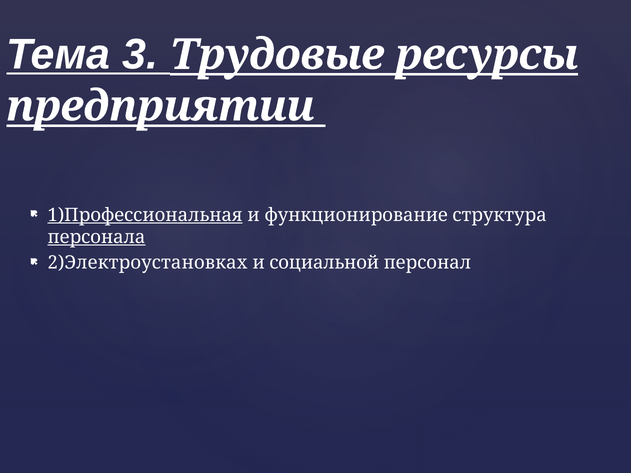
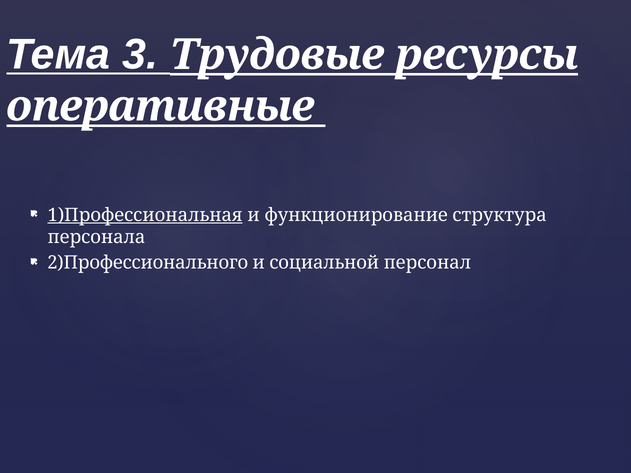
предприятии: предприятии -> оперативные (160, 106)
персонала underline: present -> none (97, 237)
2)Электроустановках: 2)Электроустановках -> 2)Профессионального (148, 263)
